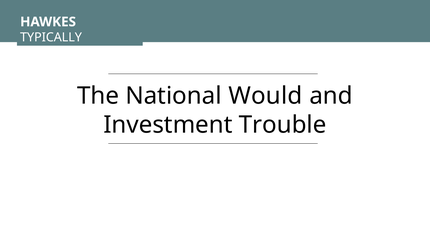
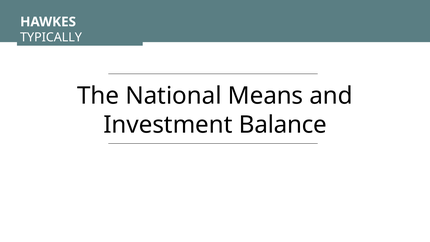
Would: Would -> Means (266, 96)
Trouble: Trouble -> Balance (283, 125)
